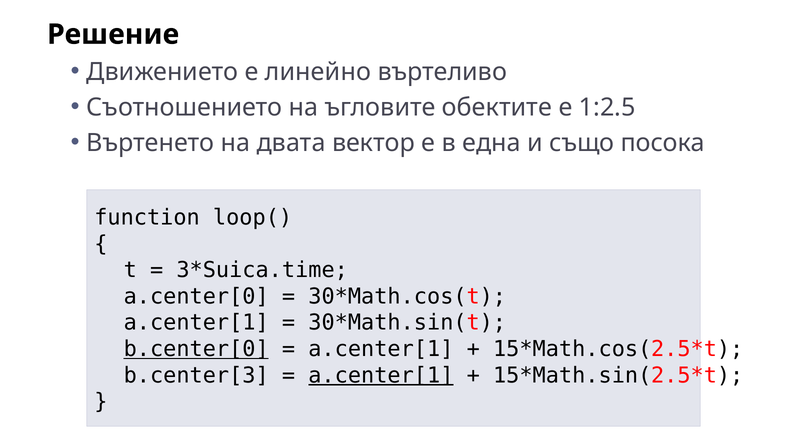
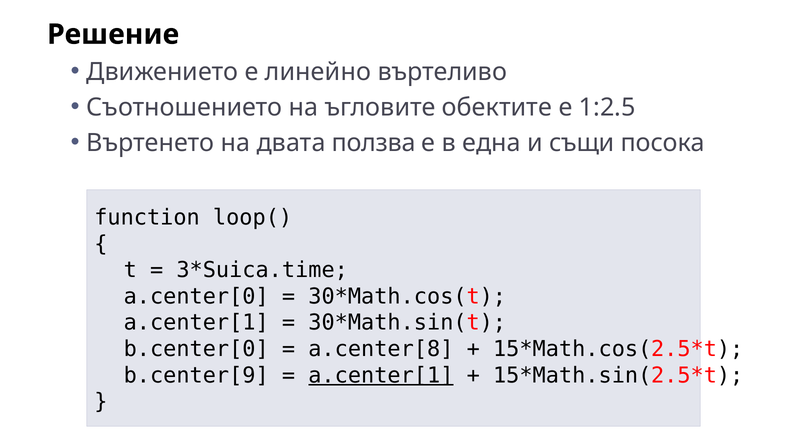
вектор: вектор -> ползва (374, 143)
също: също -> същи (582, 143)
b.center[0 underline: present -> none (196, 349)
a.center[1: a.center[1 -> a.center[8 (381, 349)
b.center[3: b.center[3 -> b.center[9 (196, 375)
